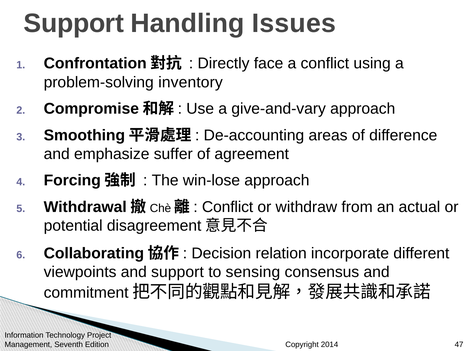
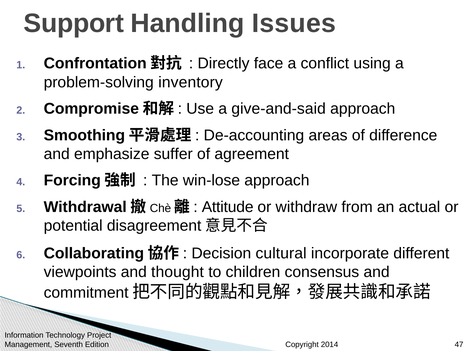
give-and-vary: give-and-vary -> give-and-said (279, 109)
Conflict: Conflict -> Attitude (228, 207)
relation: relation -> cultural (281, 253)
and support: support -> thought (178, 272)
sensing: sensing -> children (253, 272)
